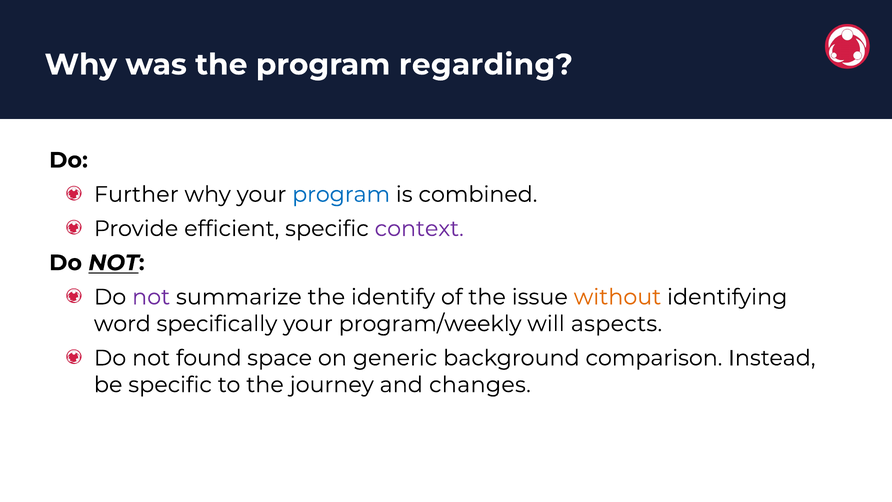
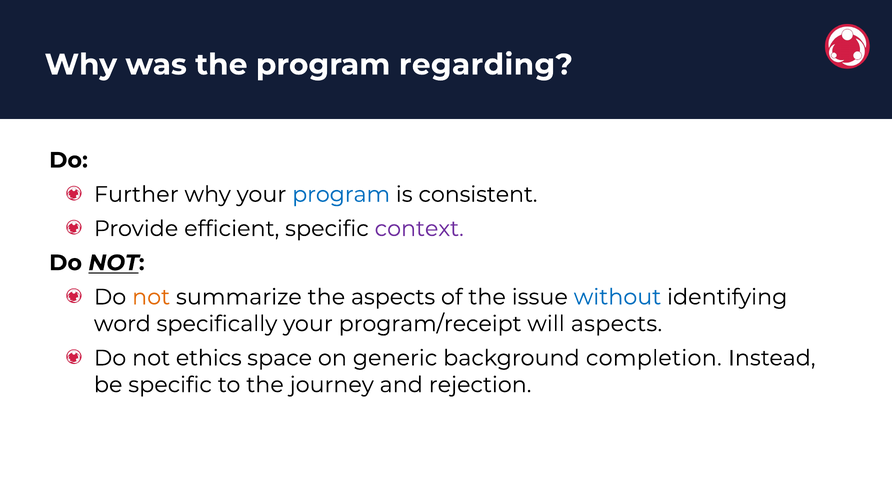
combined: combined -> consistent (478, 194)
not colour: purple -> orange (151, 297)
the identify: identify -> aspects (393, 297)
without colour: orange -> blue (617, 297)
program/weekly: program/weekly -> program/receipt (430, 324)
found: found -> ethics (209, 358)
comparison: comparison -> completion (654, 358)
changes: changes -> rejection (480, 385)
